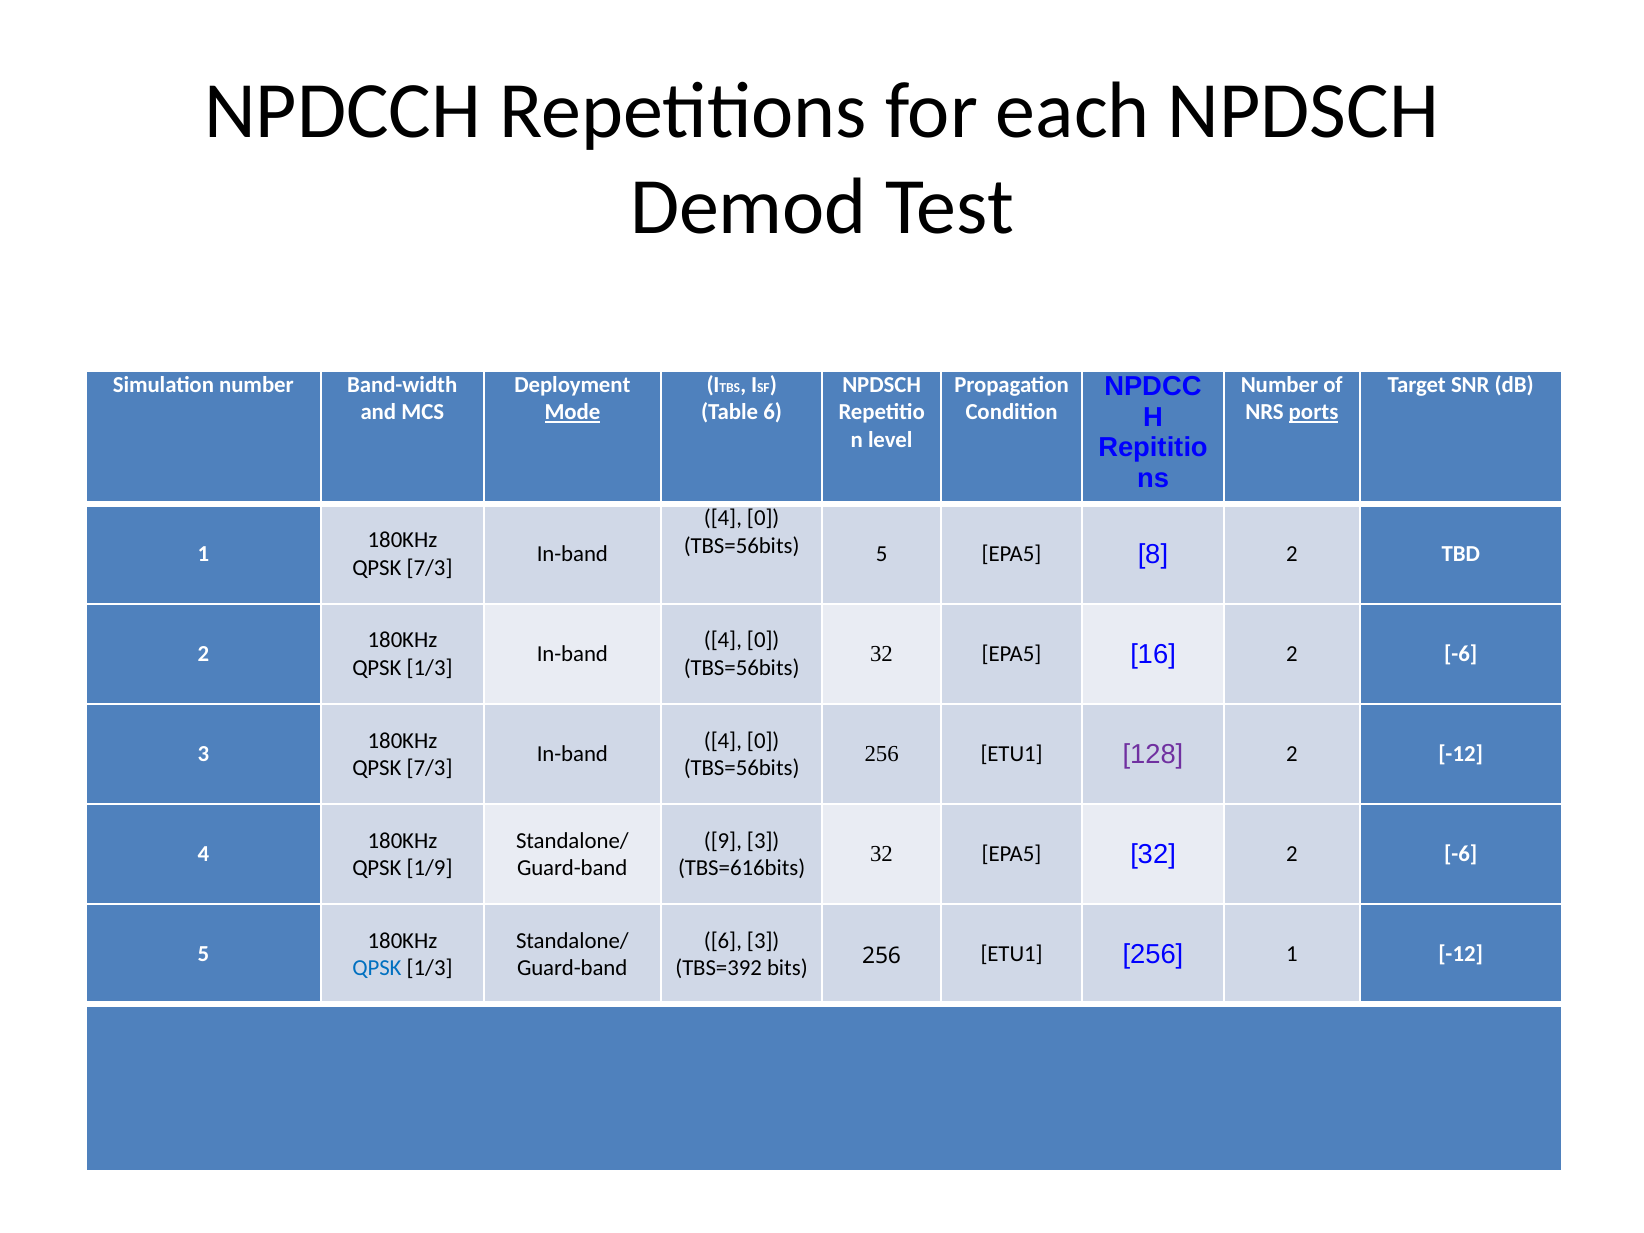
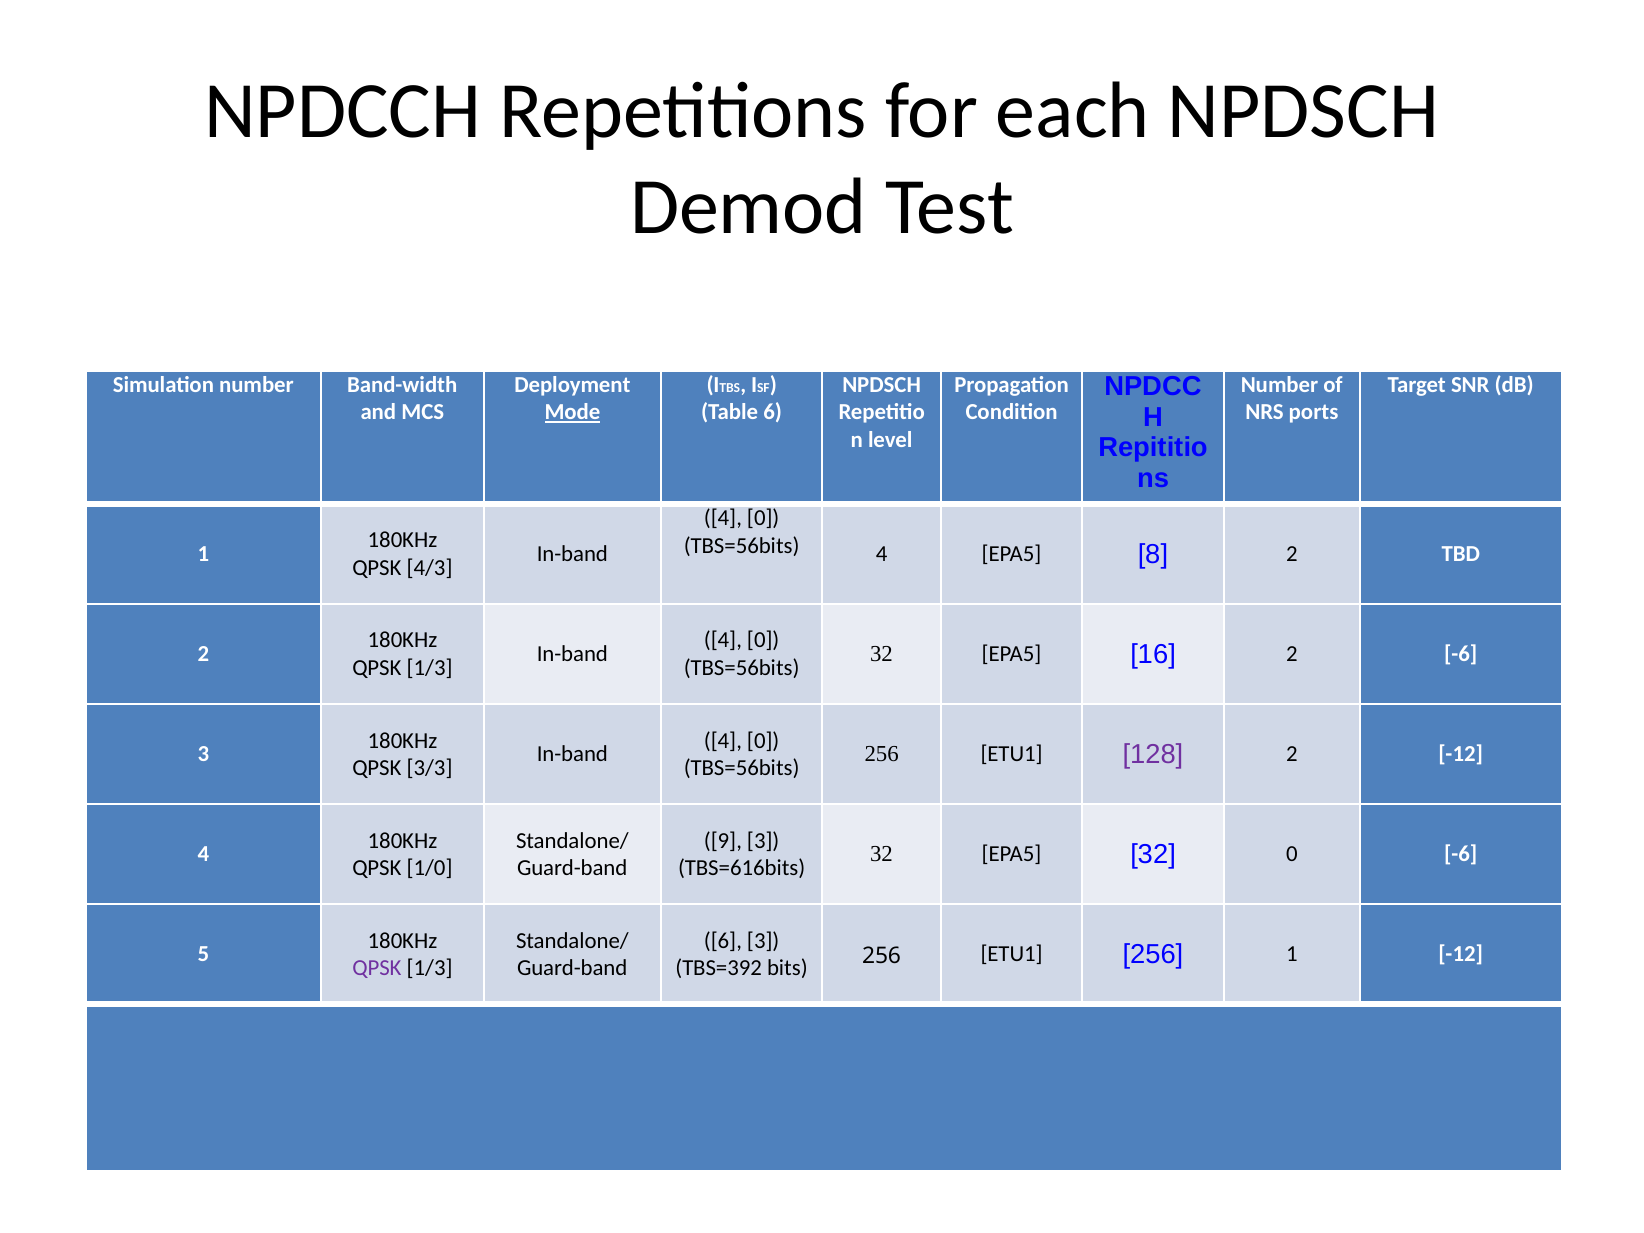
ports underline: present -> none (1314, 412)
TBS=56bits 5: 5 -> 4 (882, 554)
7/3: 7/3 -> 4/3 (430, 568)
7/3: 7/3 -> 3/3 (430, 768)
32 2: 2 -> 0 (1292, 854)
1/9: 1/9 -> 1/0 (430, 868)
QPSK colour: blue -> purple (377, 968)
